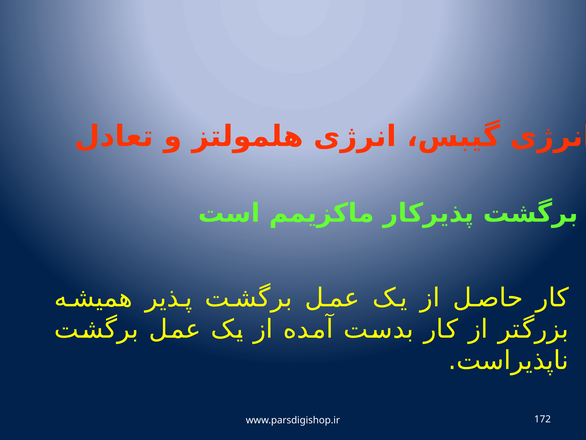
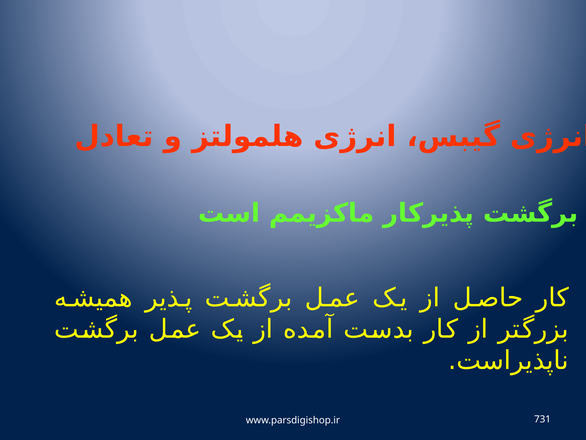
172: 172 -> 731 (543, 419)
